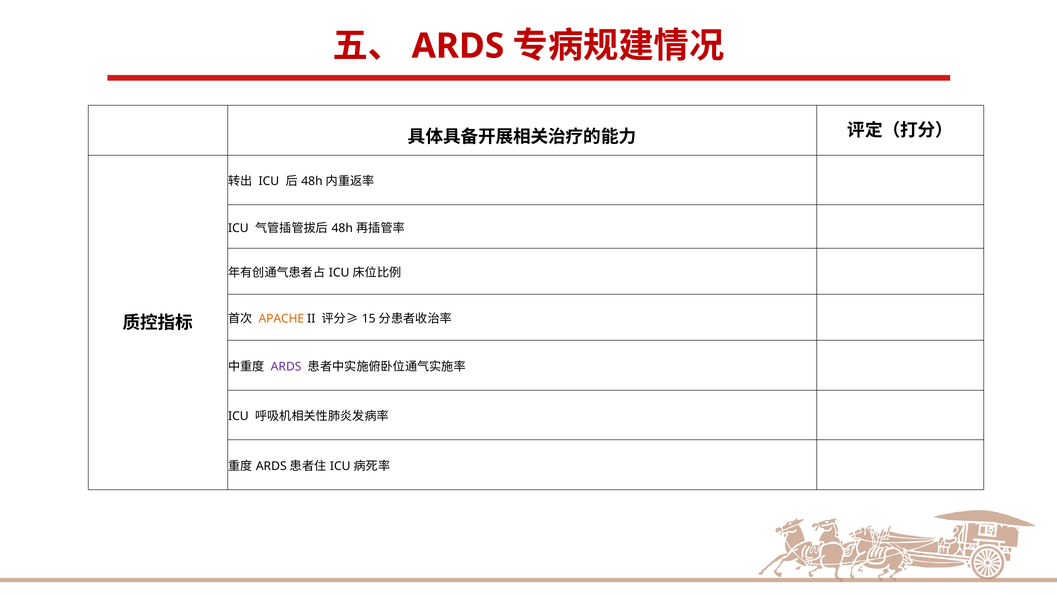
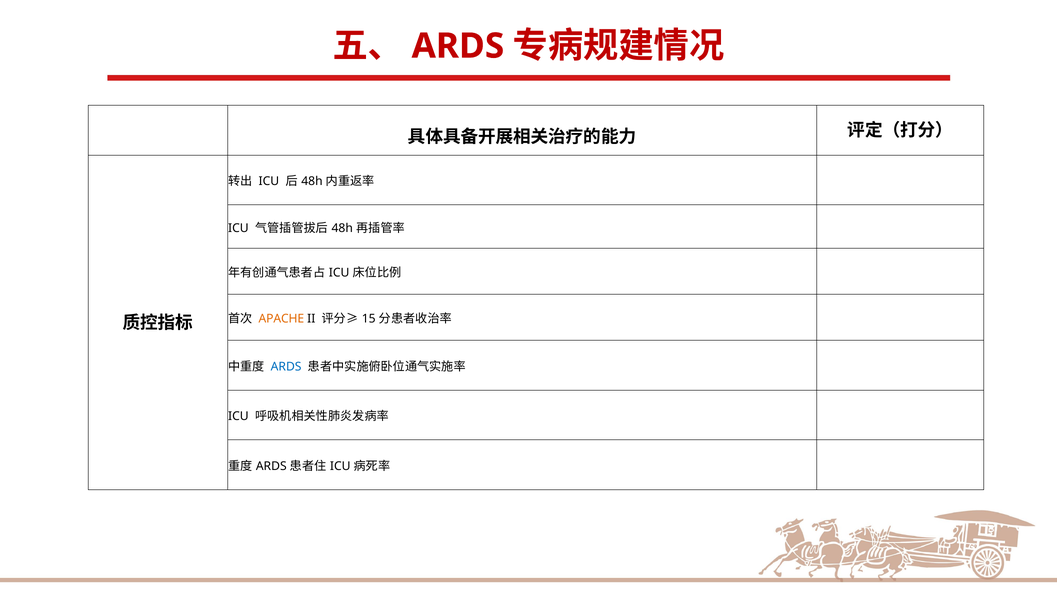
ARDS colour: purple -> blue (286, 366)
